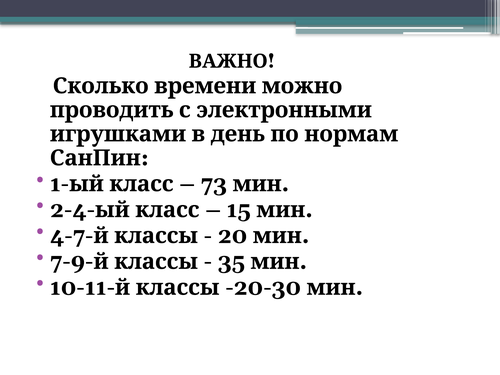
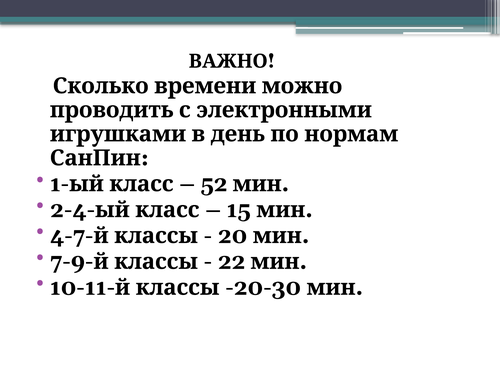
73: 73 -> 52 (214, 184)
35: 35 -> 22 (232, 262)
